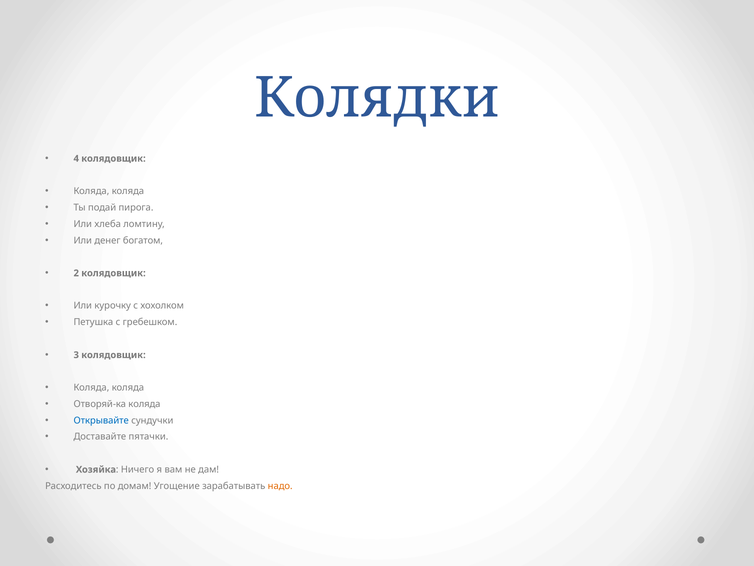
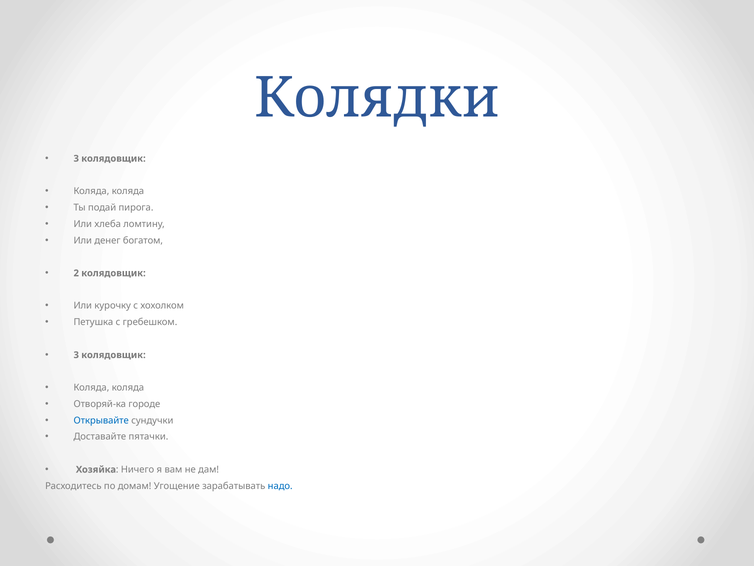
4: 4 -> 3 (76, 158)
Отворяй-ка коляда: коляда -> городе (144, 404)
надо colour: orange -> blue (280, 486)
